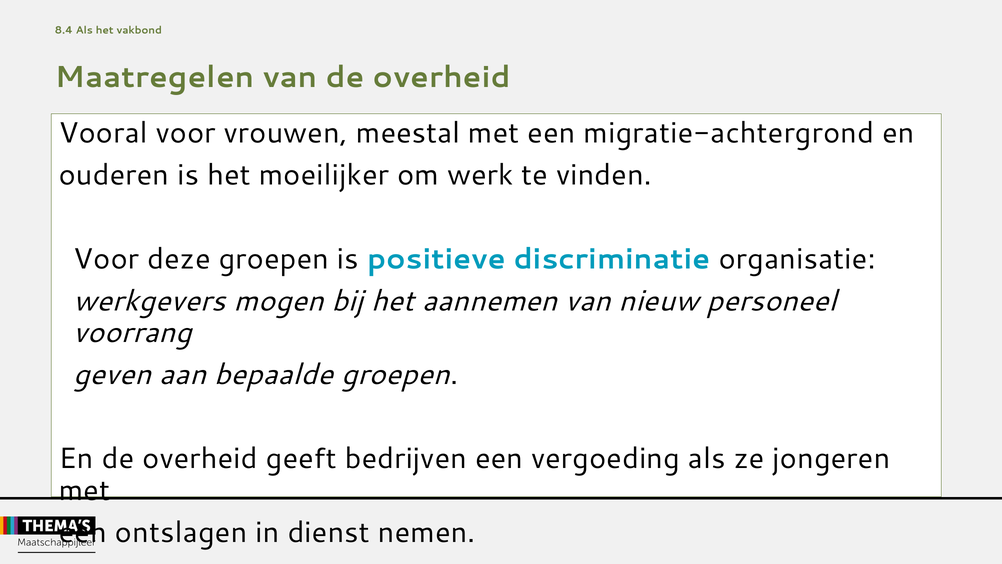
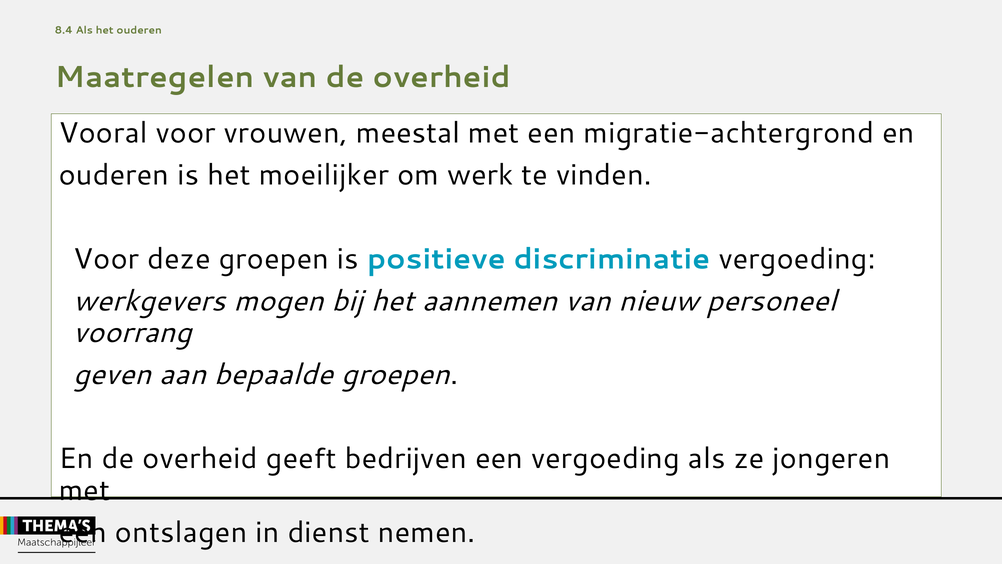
het vakbond: vakbond -> ouderen (139, 30)
discriminatie organisatie: organisatie -> vergoeding (797, 259)
